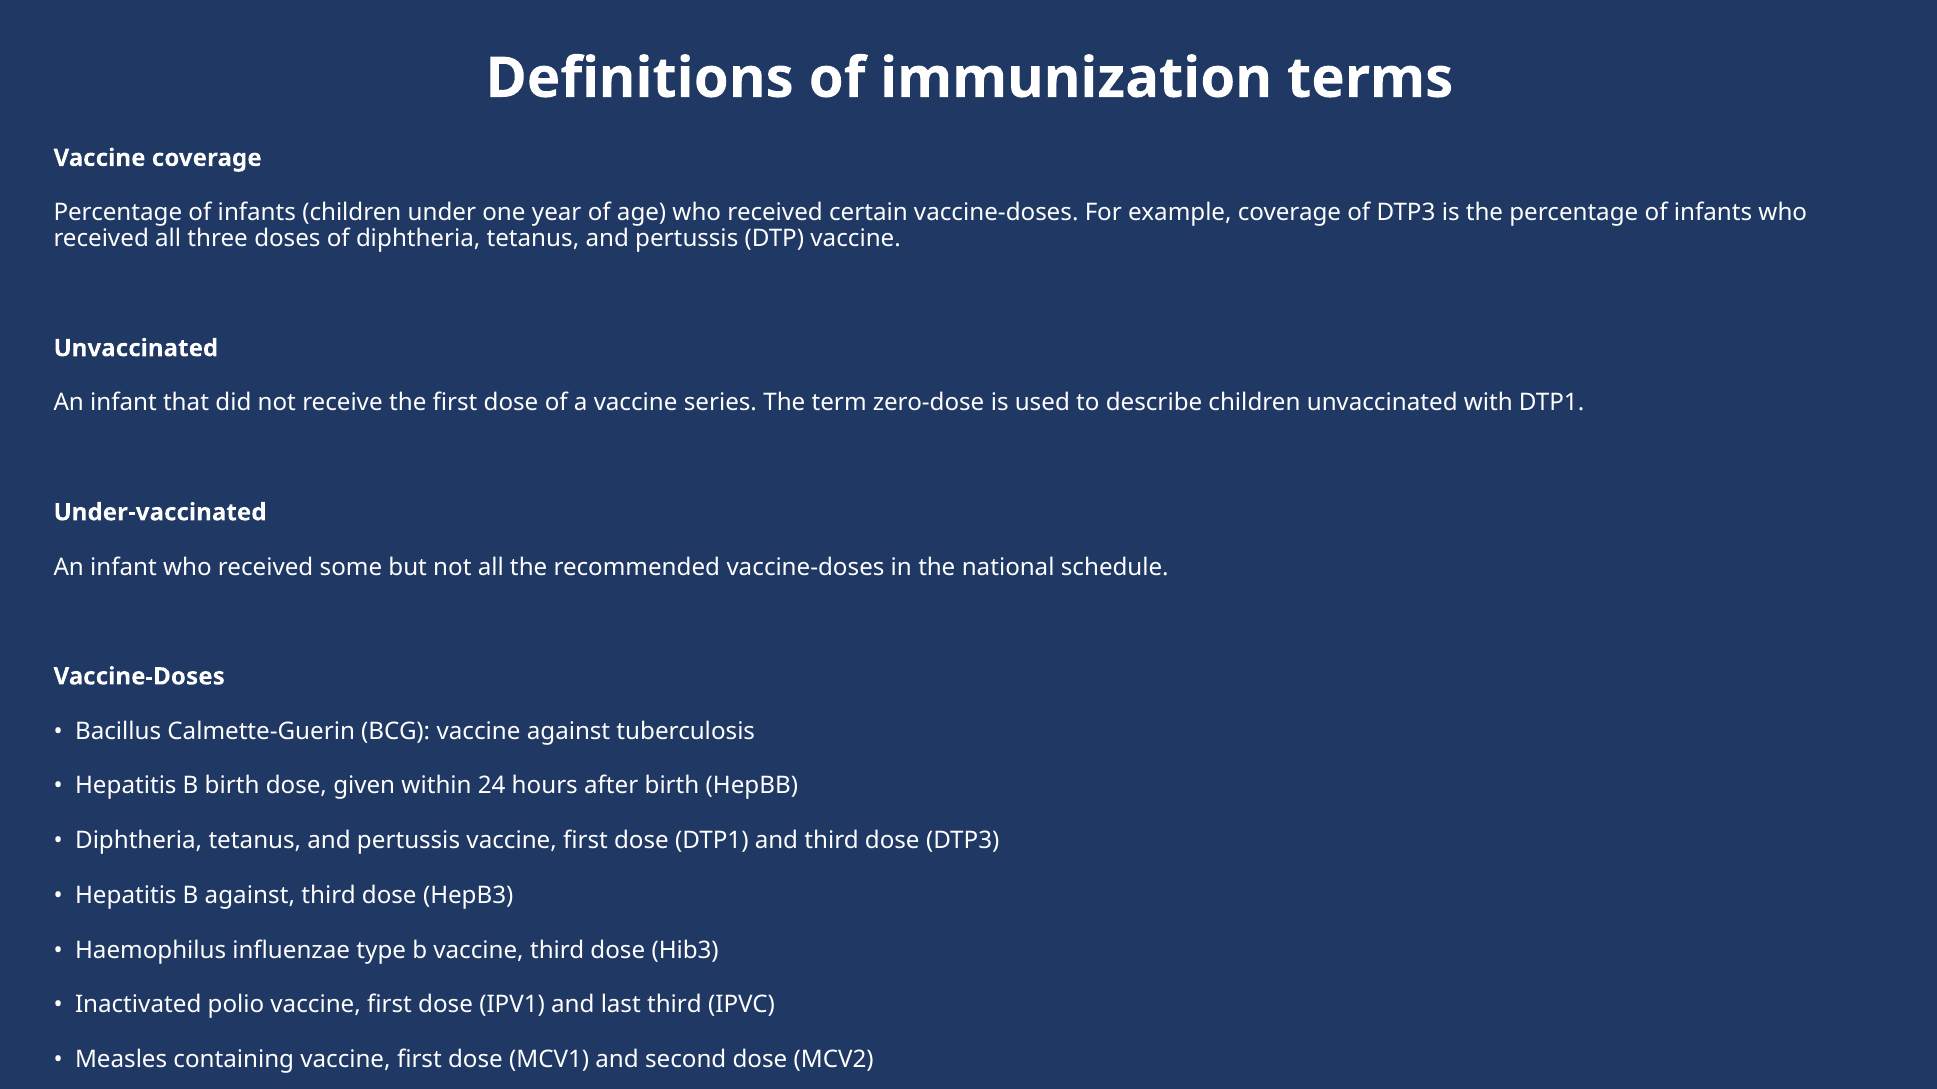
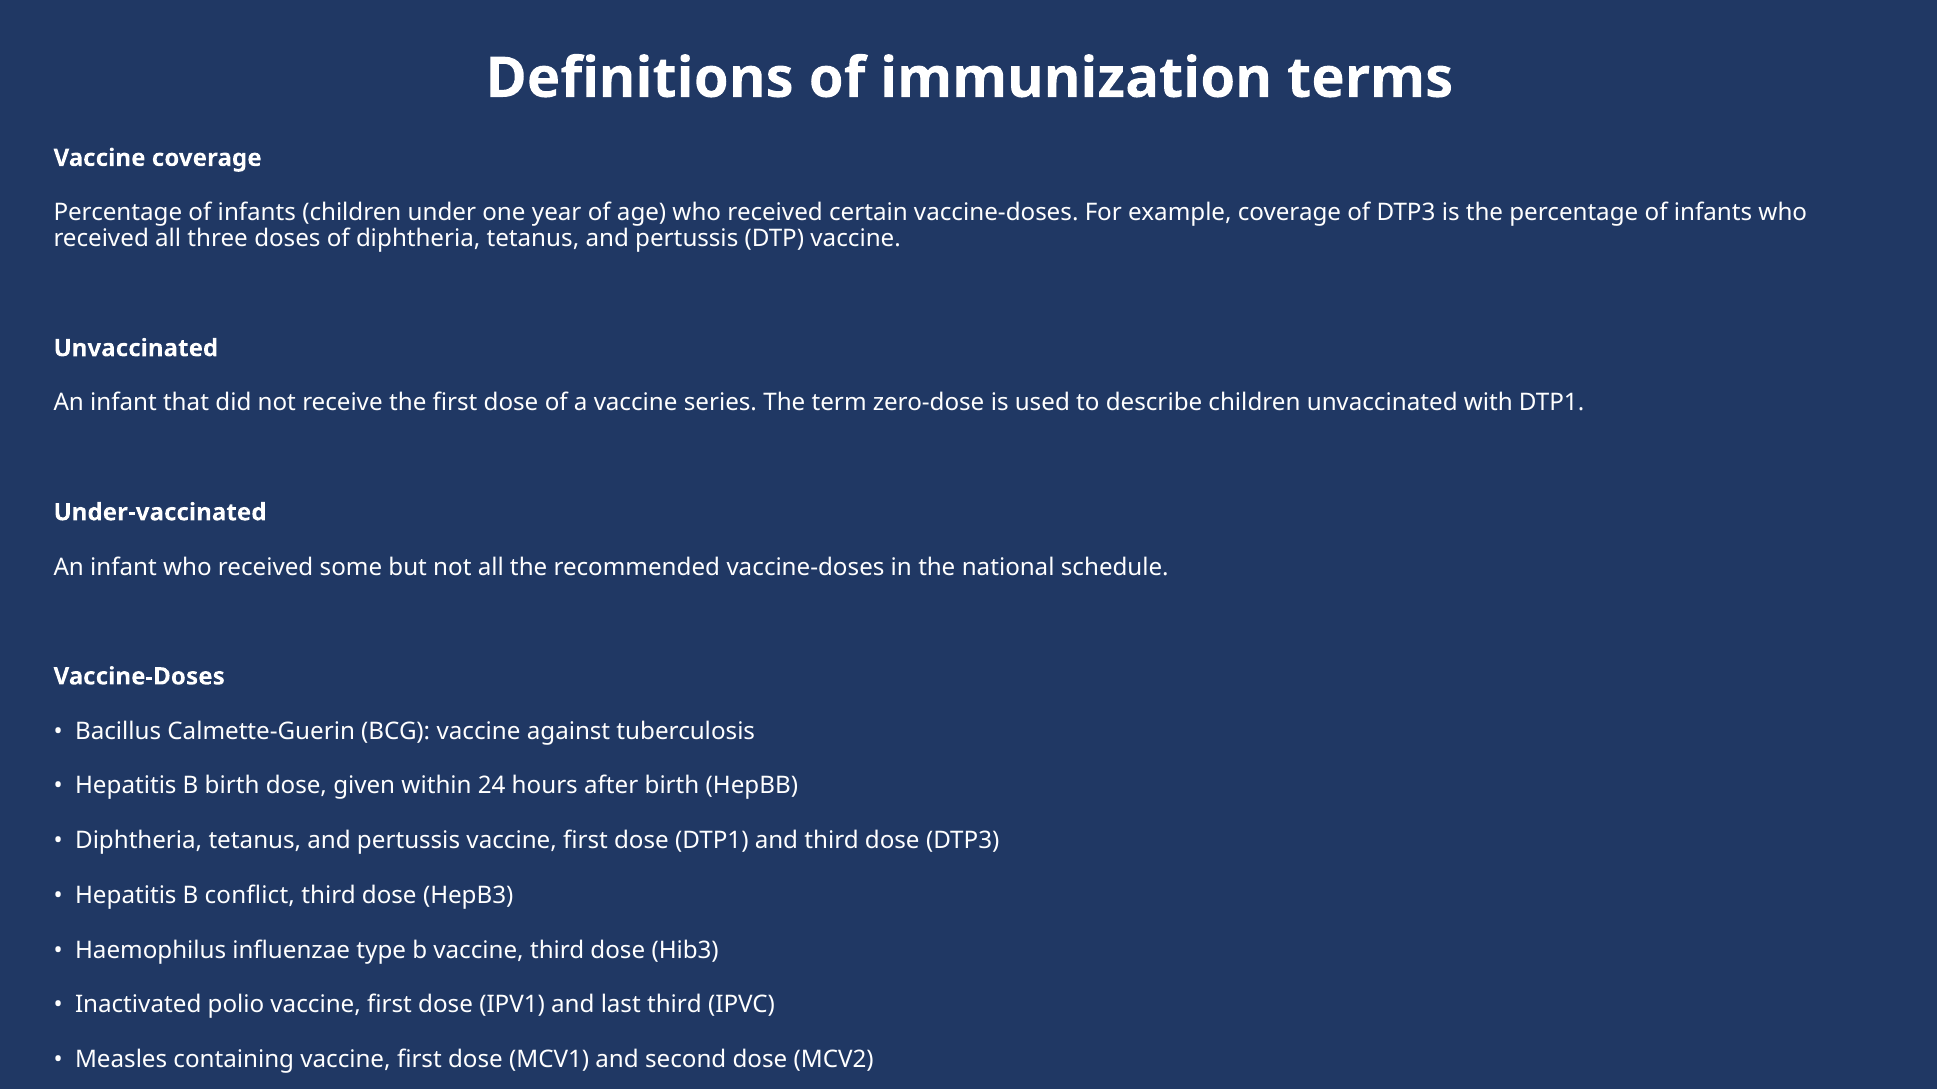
B against: against -> conflict (250, 896)
